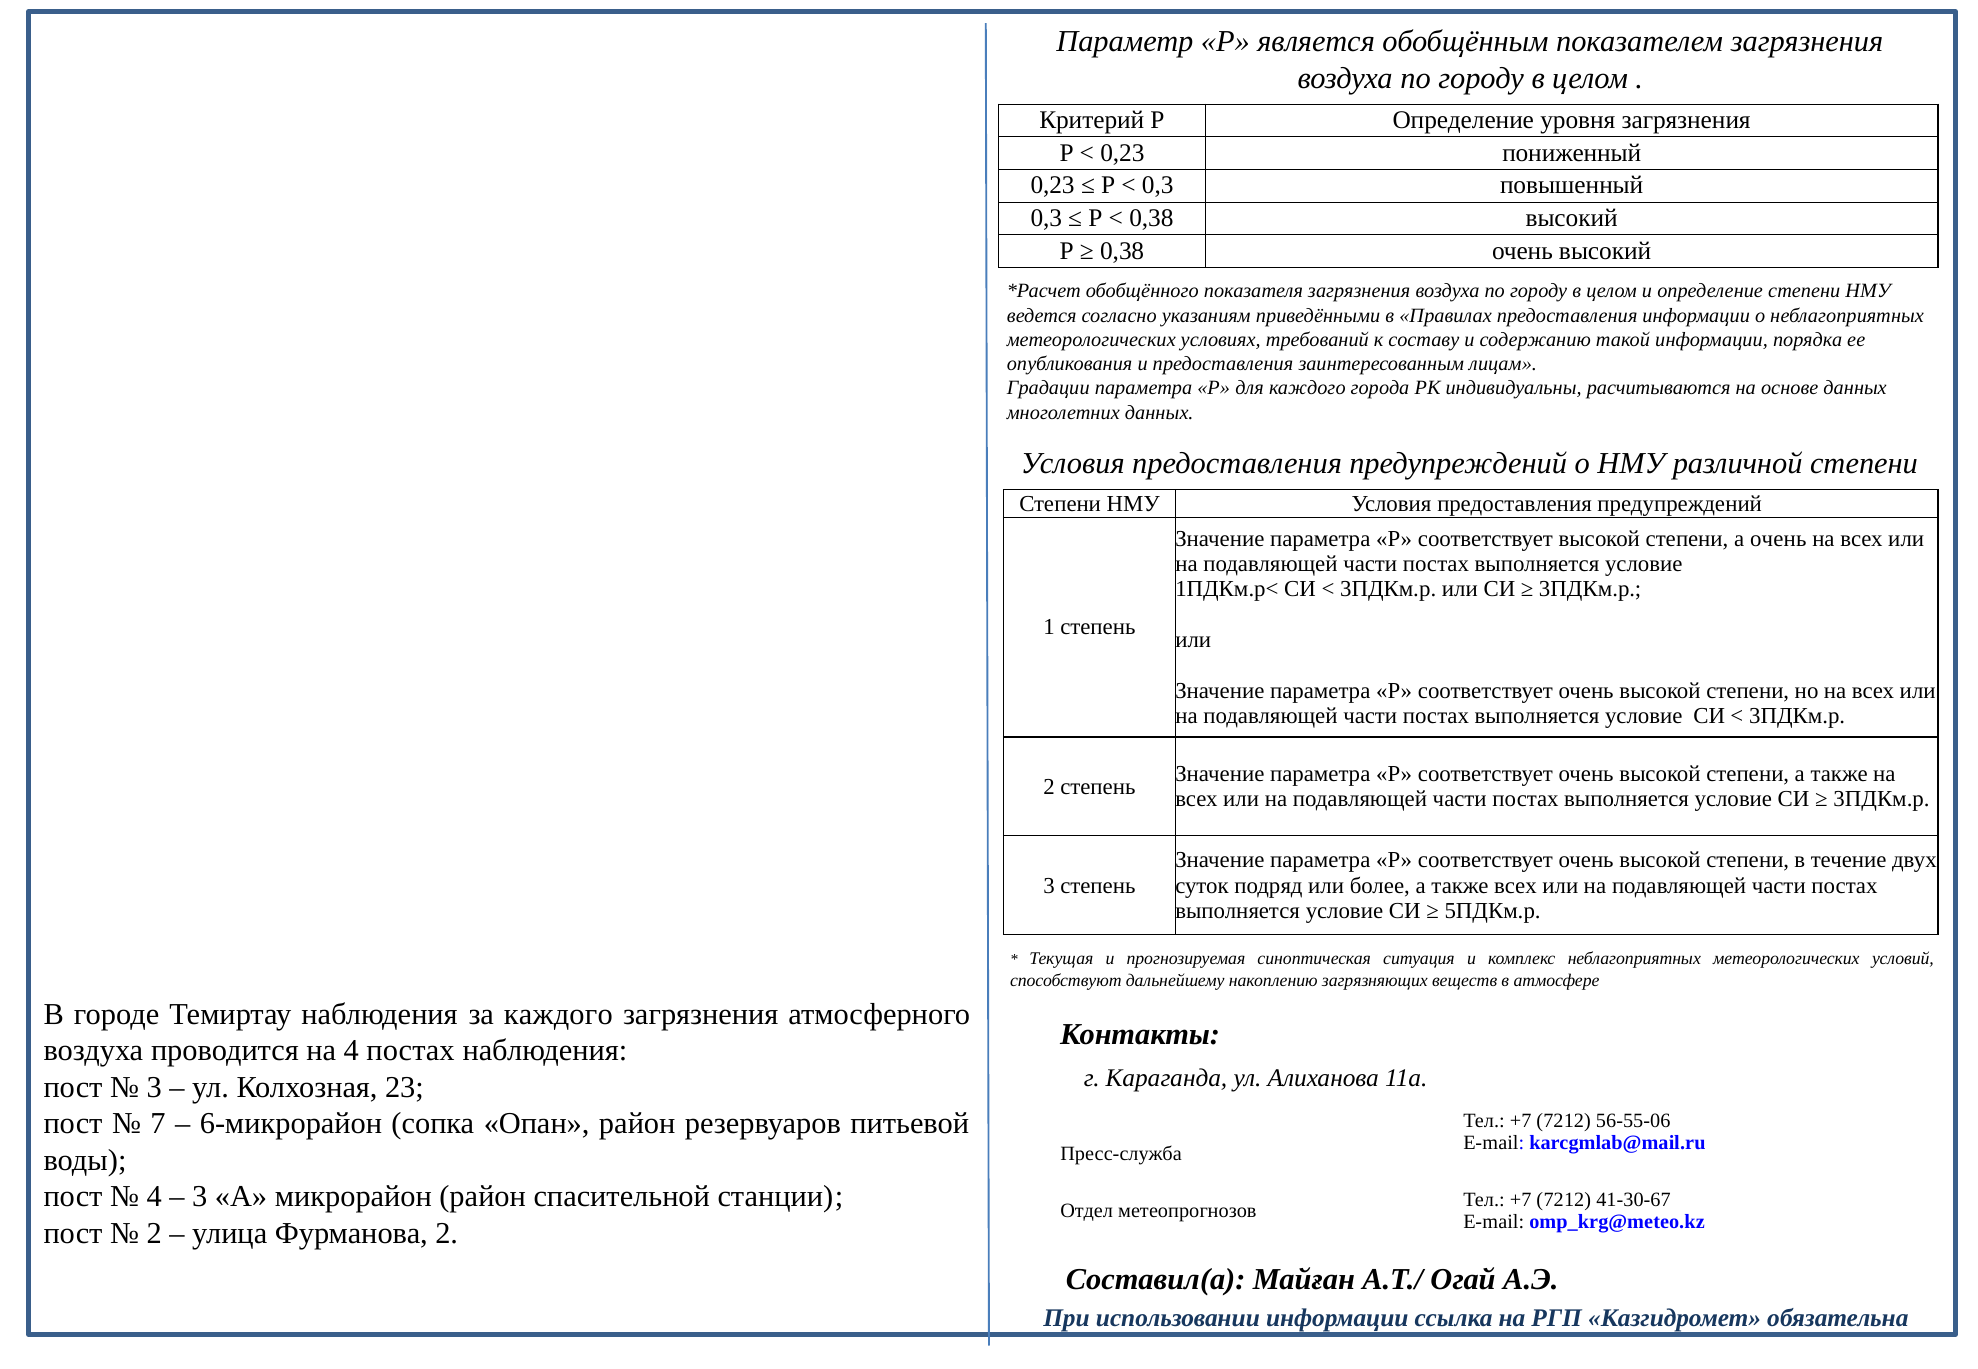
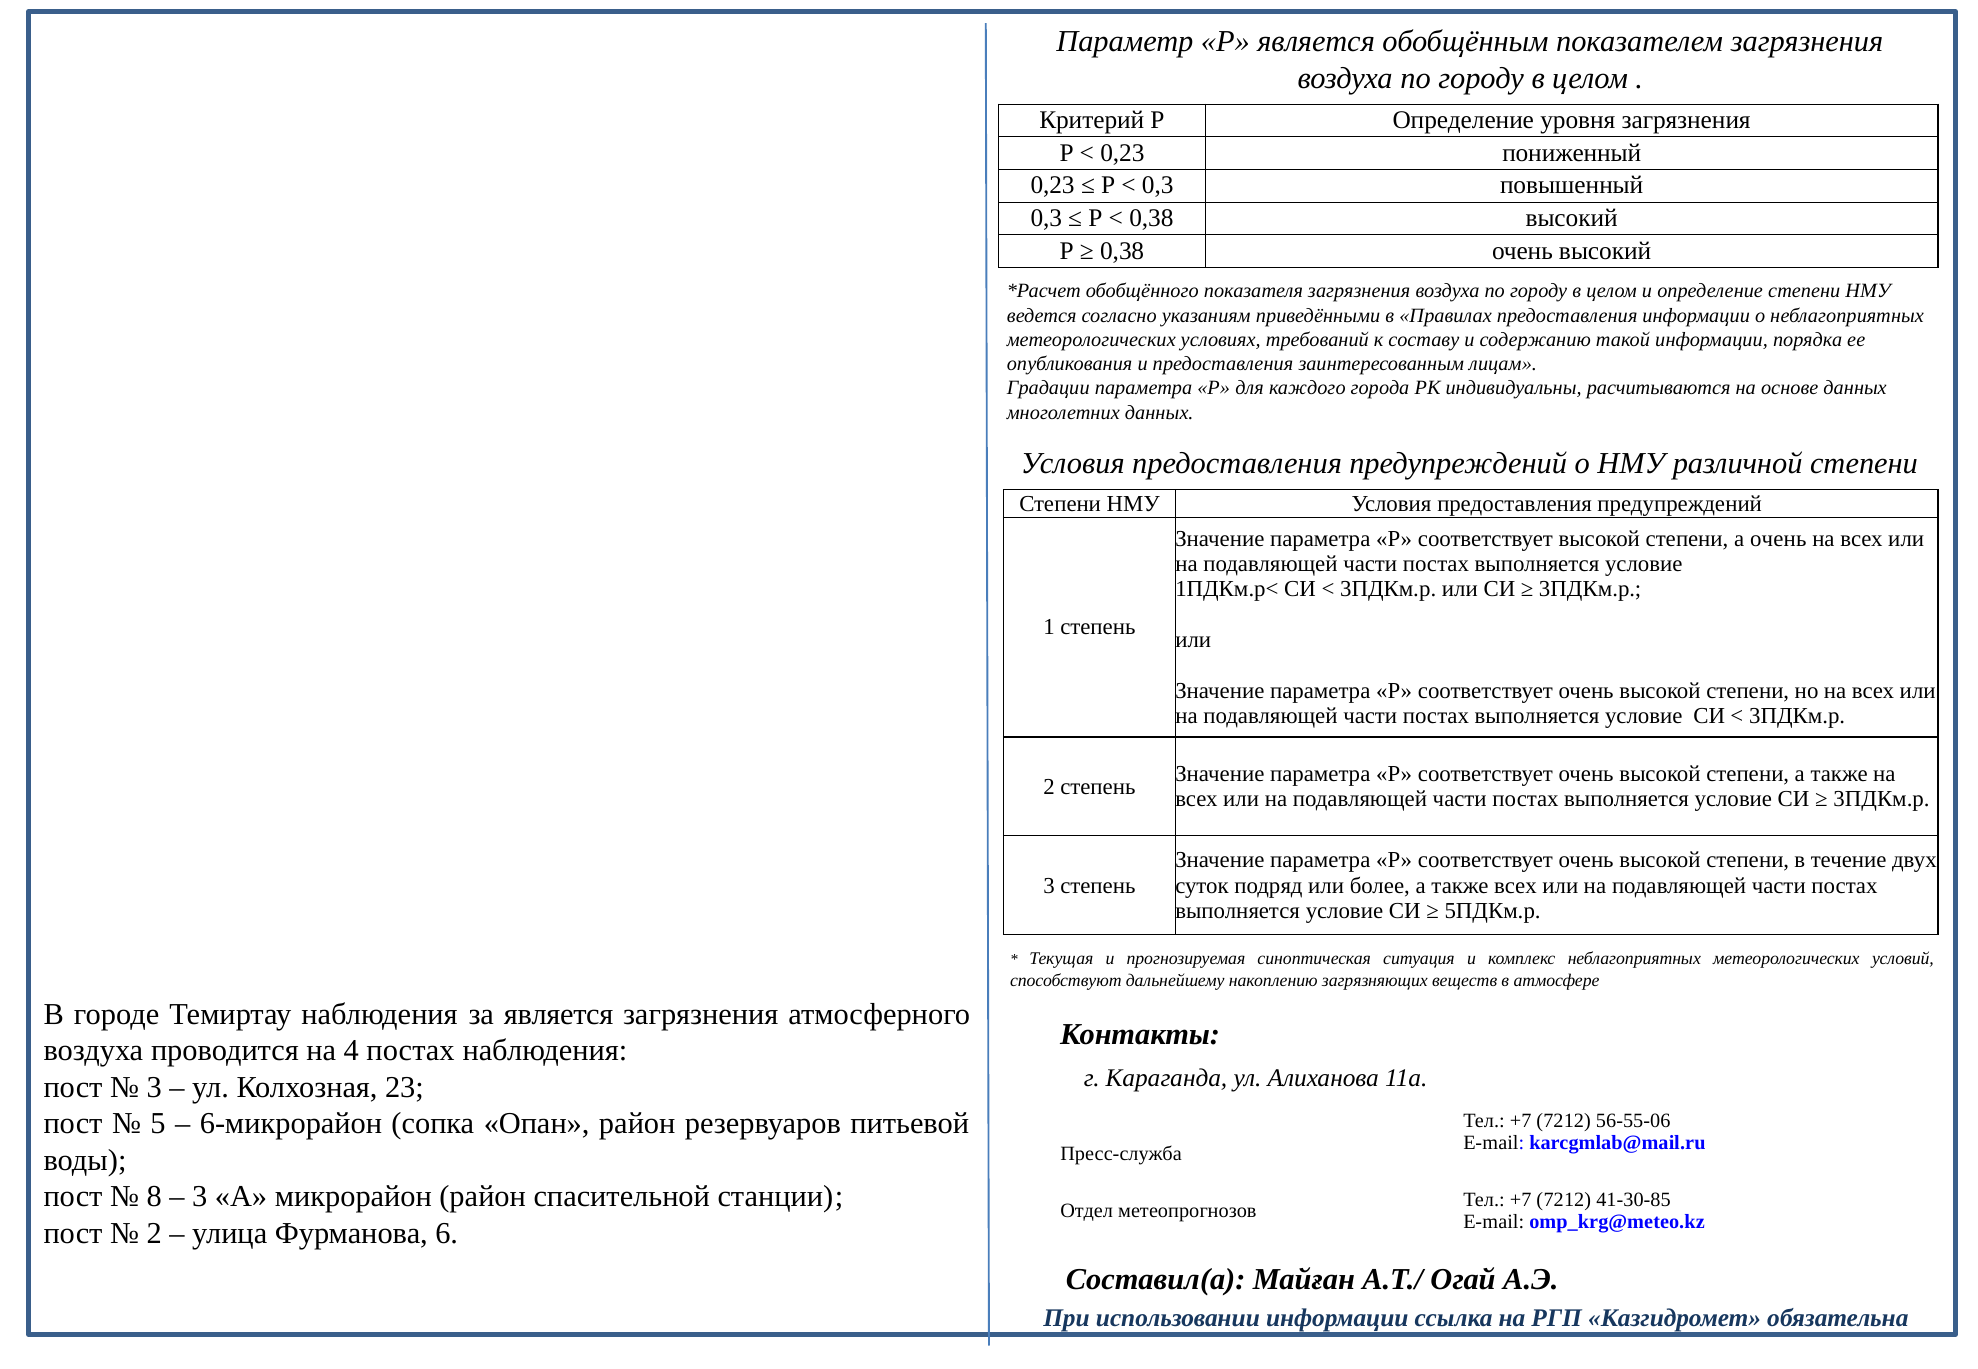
за каждого: каждого -> является (559, 1014)
7: 7 -> 5 (158, 1124)
4: 4 -> 8 (154, 1197)
41-30-67: 41-30-67 -> 41-30-85 (1634, 1200)
Фурманова 2: 2 -> 6 (447, 1234)
